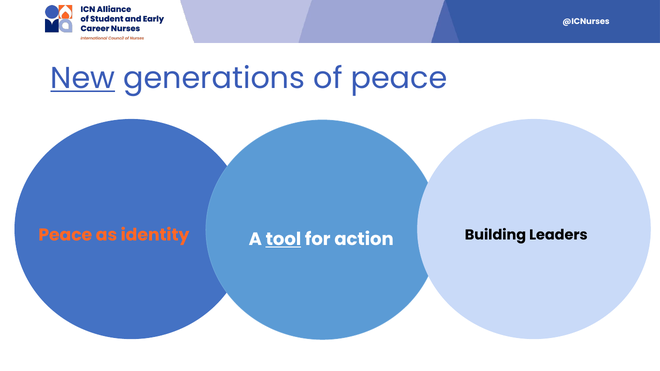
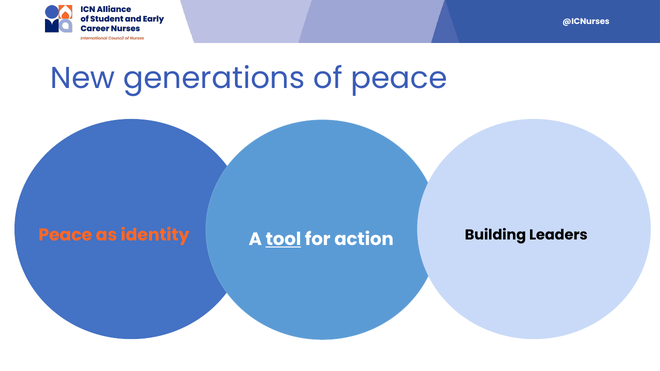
New underline: present -> none (83, 78)
